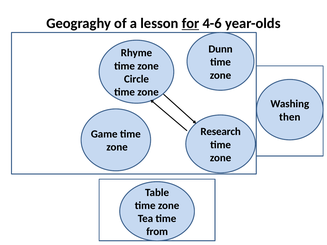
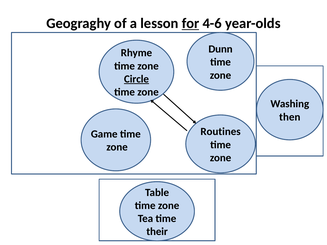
Circle underline: none -> present (136, 79)
Research: Research -> Routines (221, 132)
from: from -> their (157, 232)
